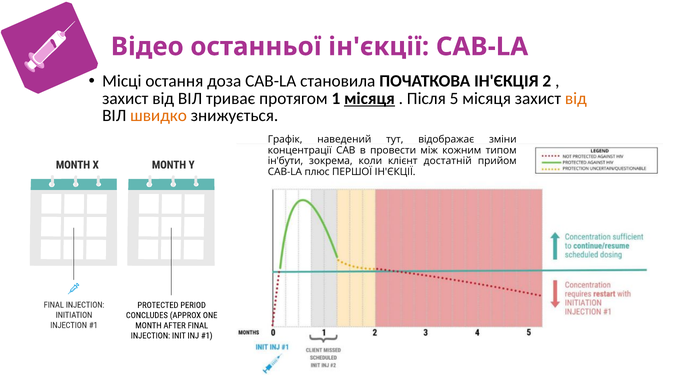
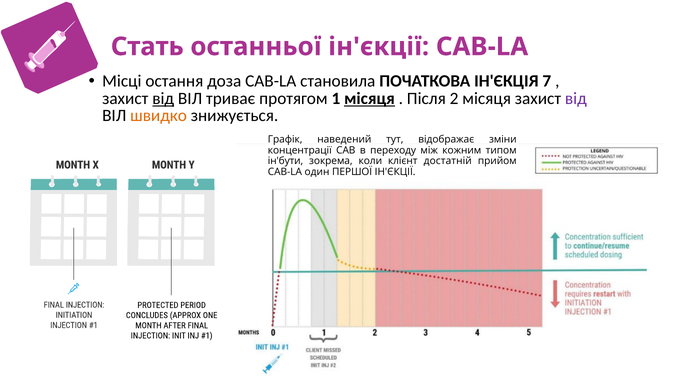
Відео: Відео -> Стать (147, 47)
2: 2 -> 7 (547, 81)
від underline: none -> present (163, 98)
5: 5 -> 2 (454, 98)
від colour: orange -> purple (576, 98)
провести: провести -> переходу (393, 150)
плюс: плюс -> один (317, 172)
